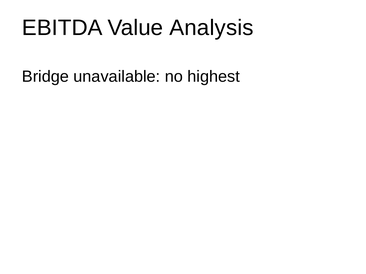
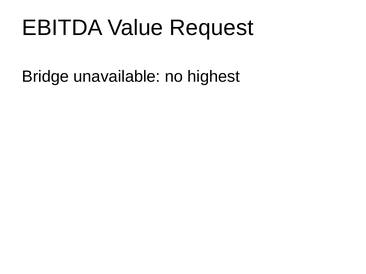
Analysis: Analysis -> Request (211, 28)
